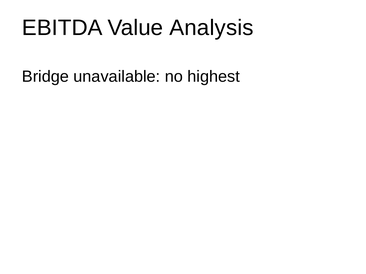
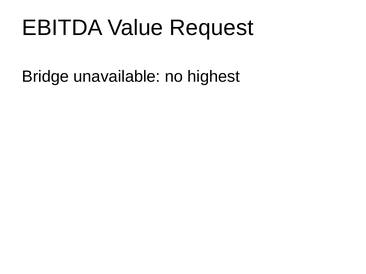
Analysis: Analysis -> Request (211, 28)
